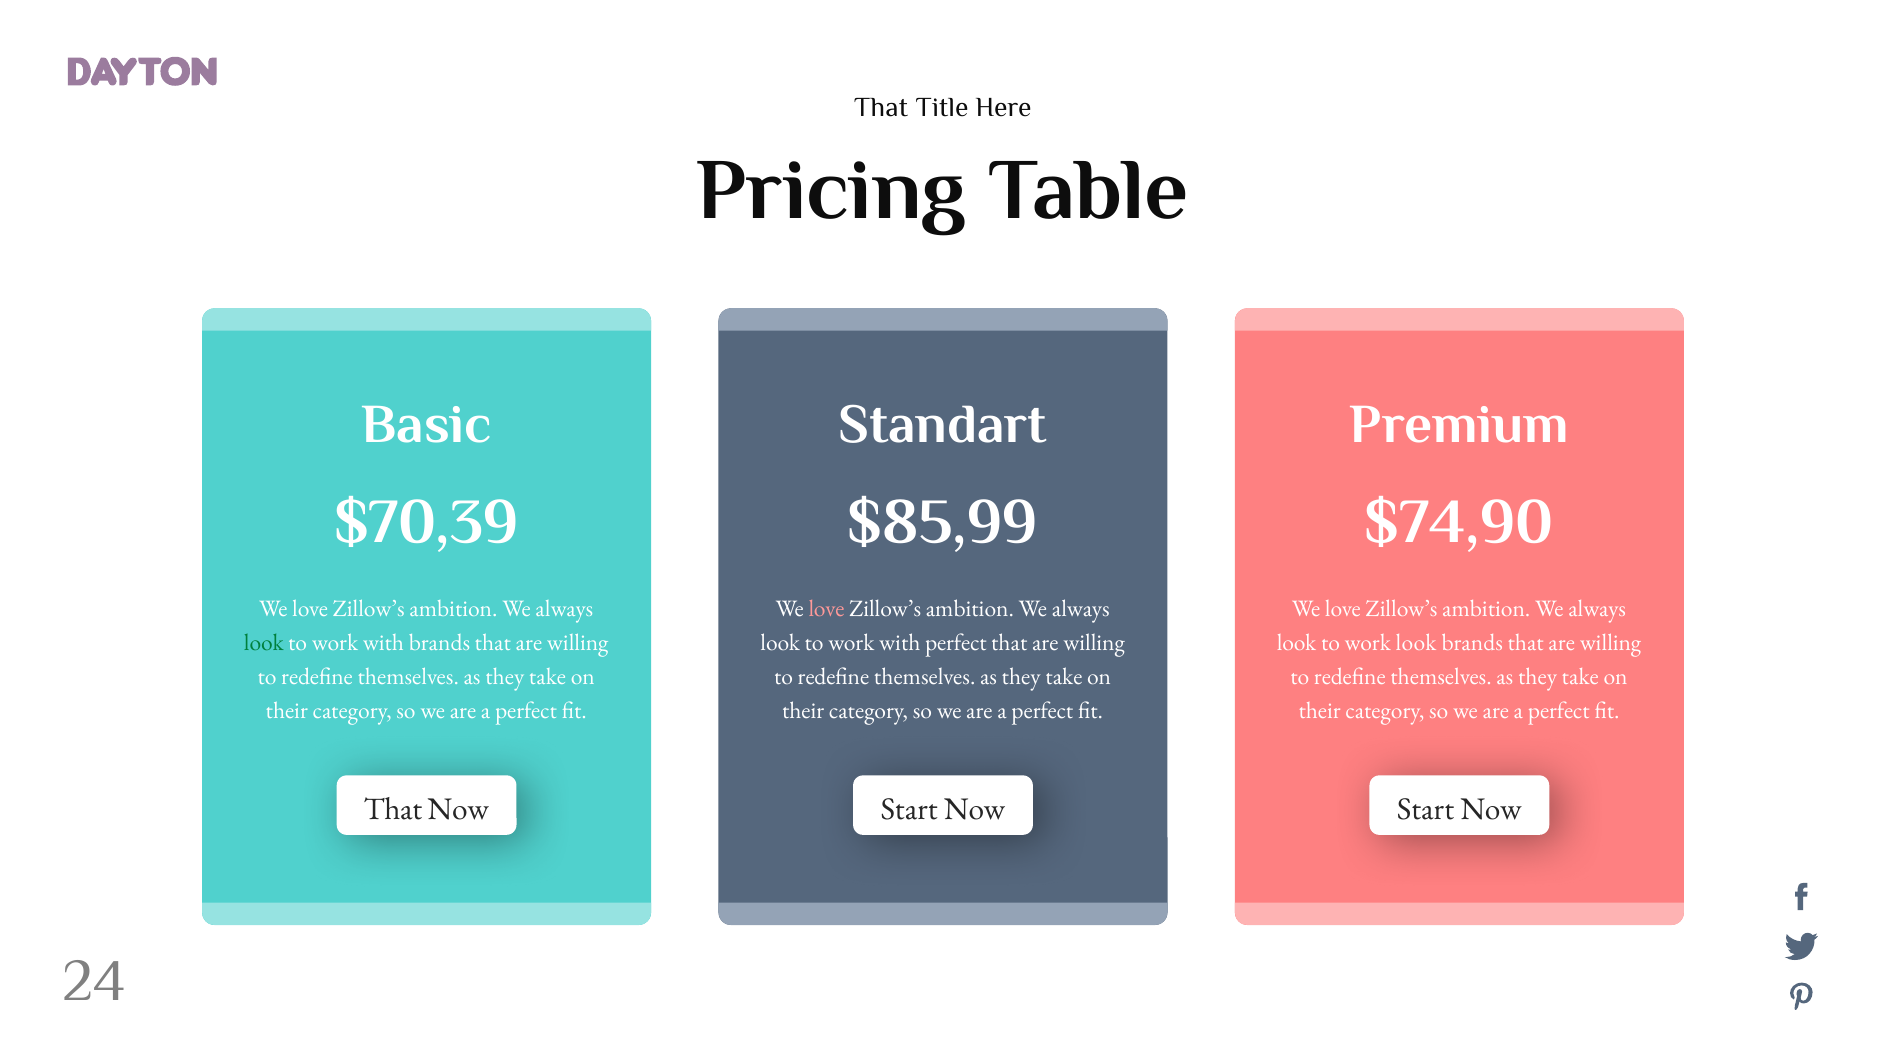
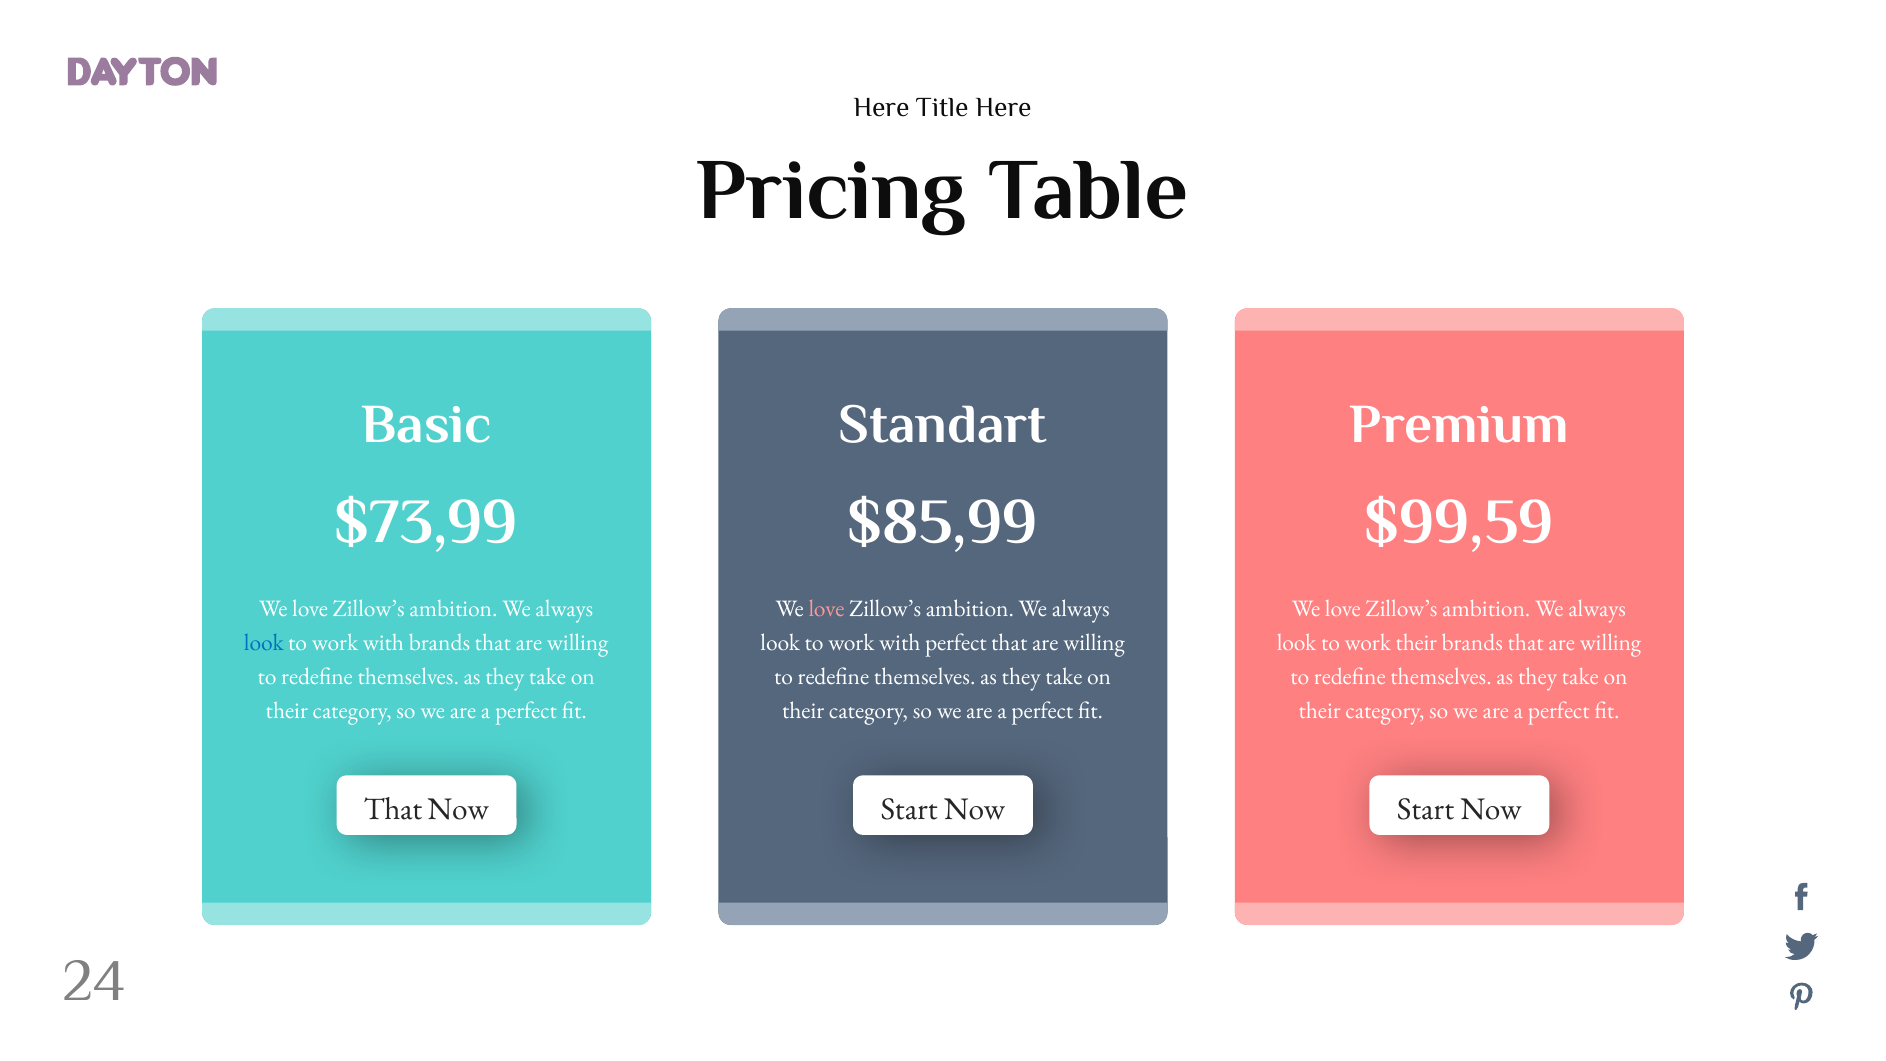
That: That -> Here (881, 107)
$70,39: $70,39 -> $73,99 (426, 522)
$74,90: $74,90 -> $99,59 (1459, 522)
look colour: green -> blue (264, 643)
work look: look -> their (1416, 643)
